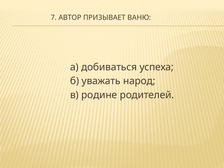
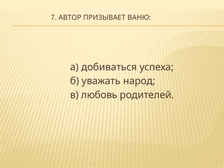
родине: родине -> любовь (99, 95)
